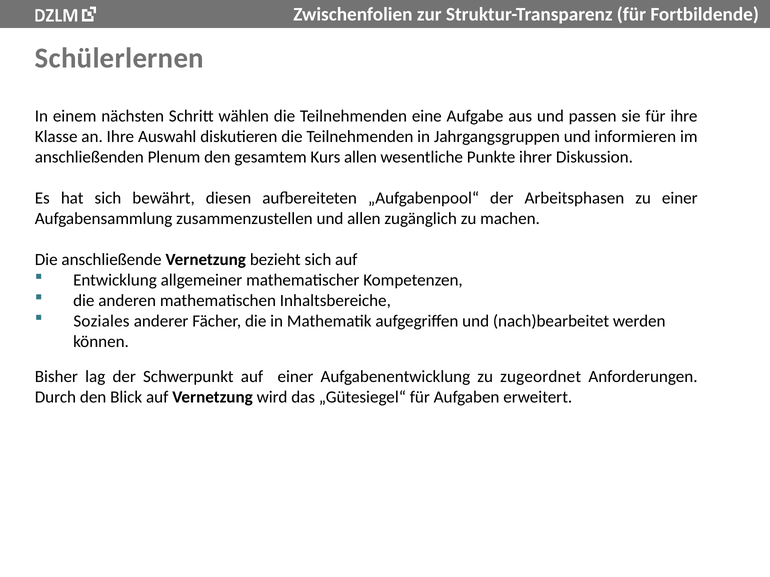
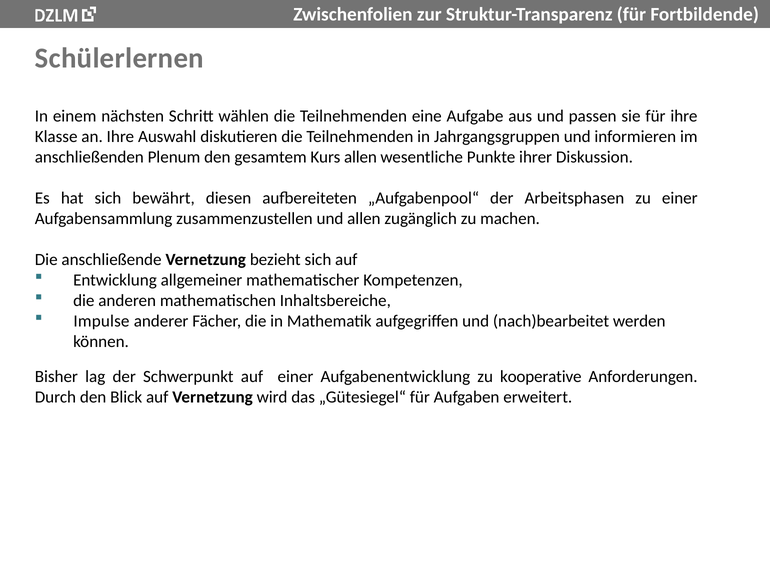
Soziales: Soziales -> Impulse (101, 321)
zugeordnet: zugeordnet -> kooperative (541, 377)
